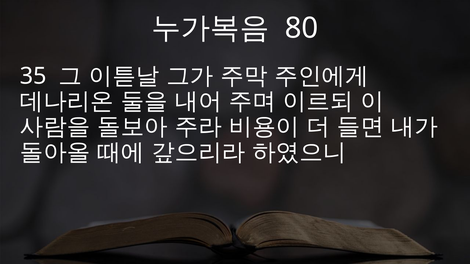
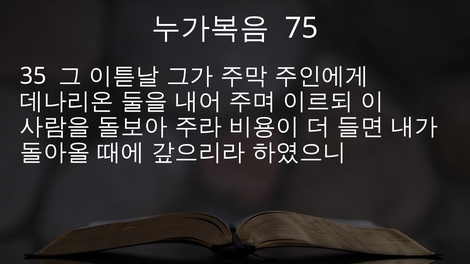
80: 80 -> 75 (302, 28)
